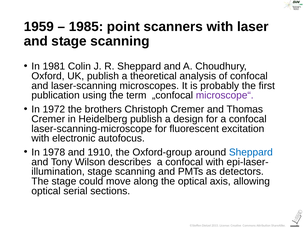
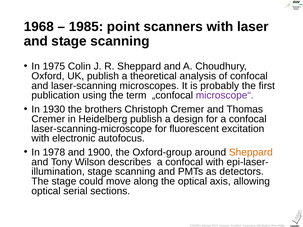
1959: 1959 -> 1968 (39, 27)
1981: 1981 -> 1975 (54, 66)
1972: 1972 -> 1930 (54, 109)
1910: 1910 -> 1900 (100, 152)
Sheppard colour: blue -> orange (251, 152)
